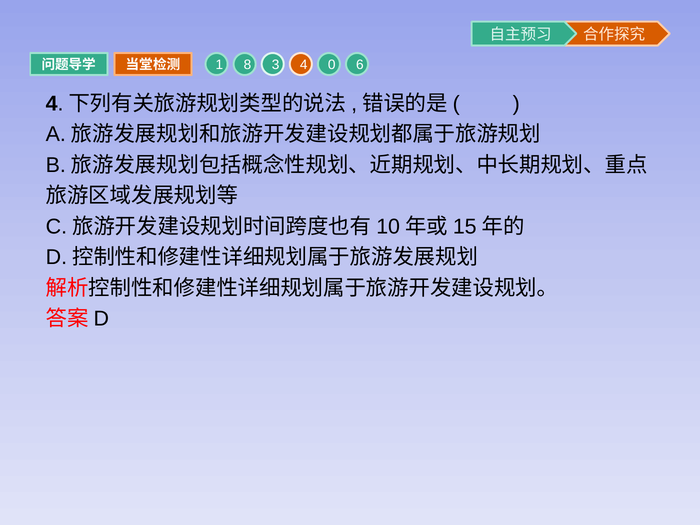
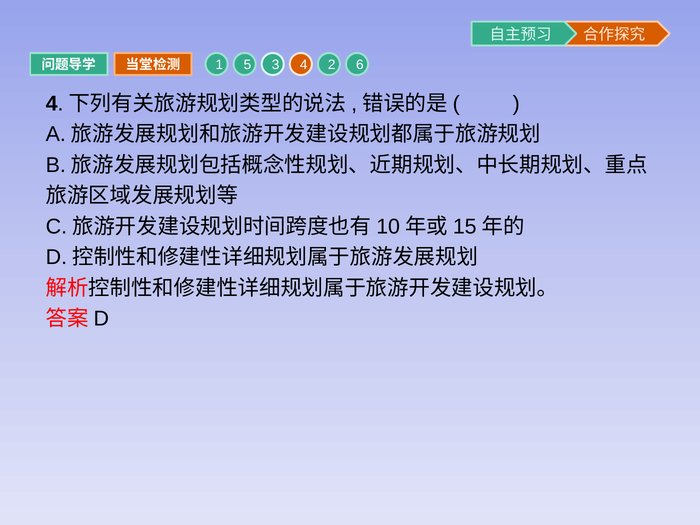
8: 8 -> 5 (247, 65)
0: 0 -> 2 (332, 65)
